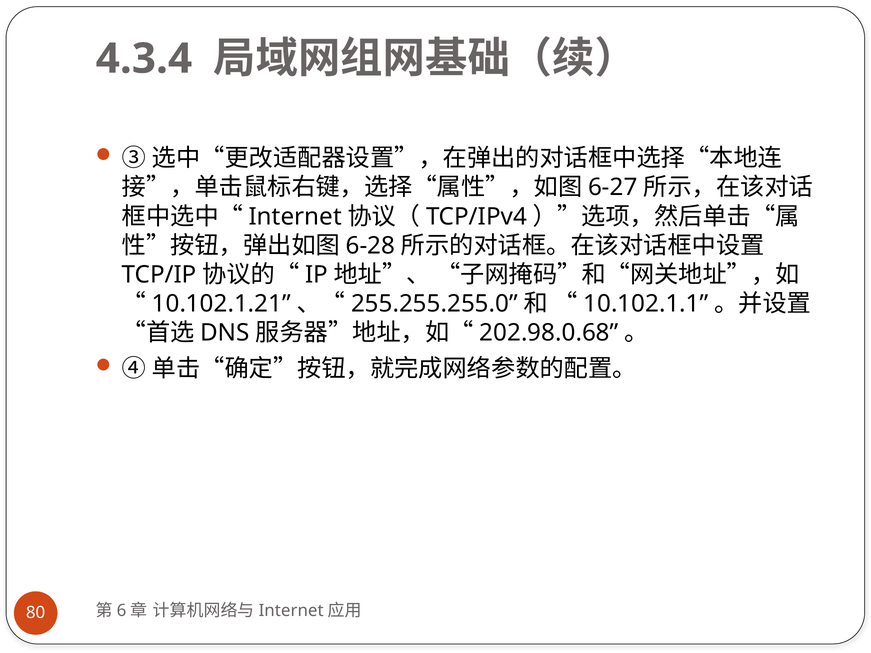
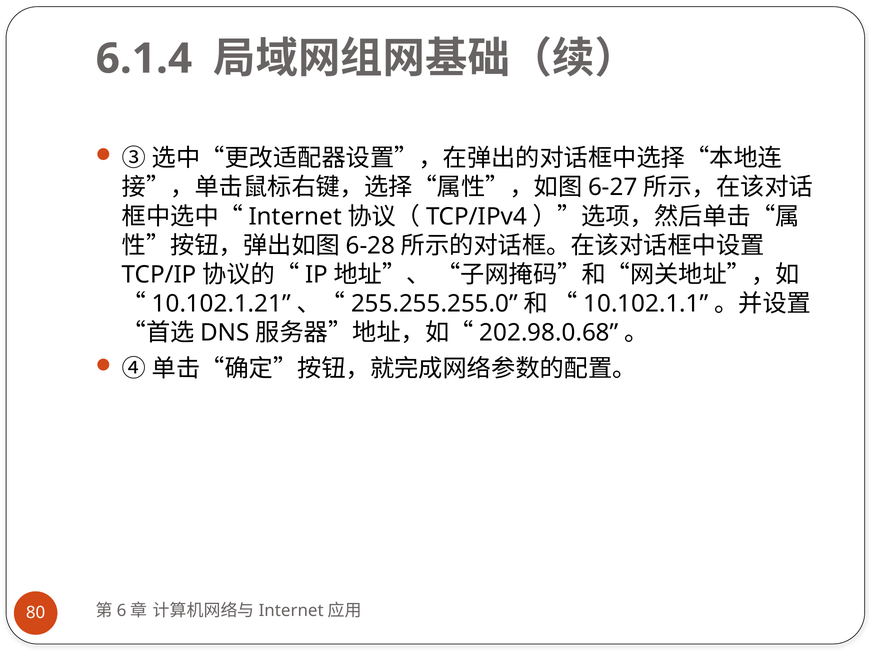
4.3.4: 4.3.4 -> 6.1.4 (144, 59)
